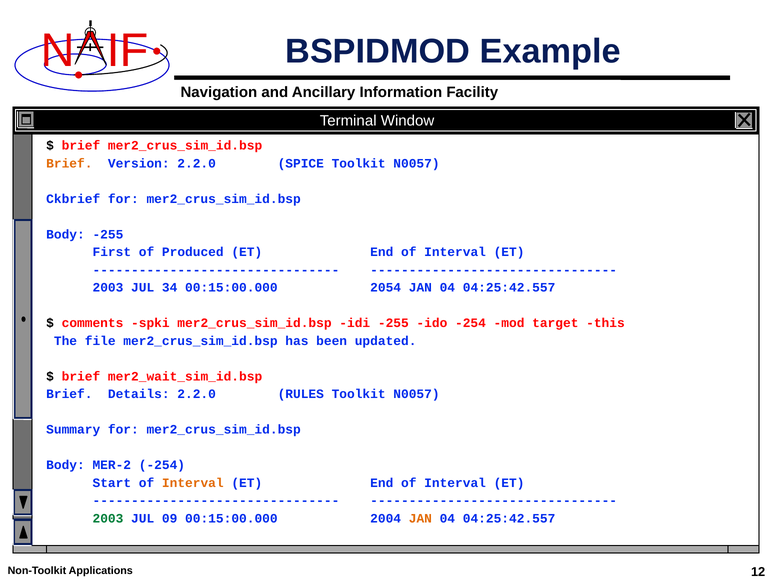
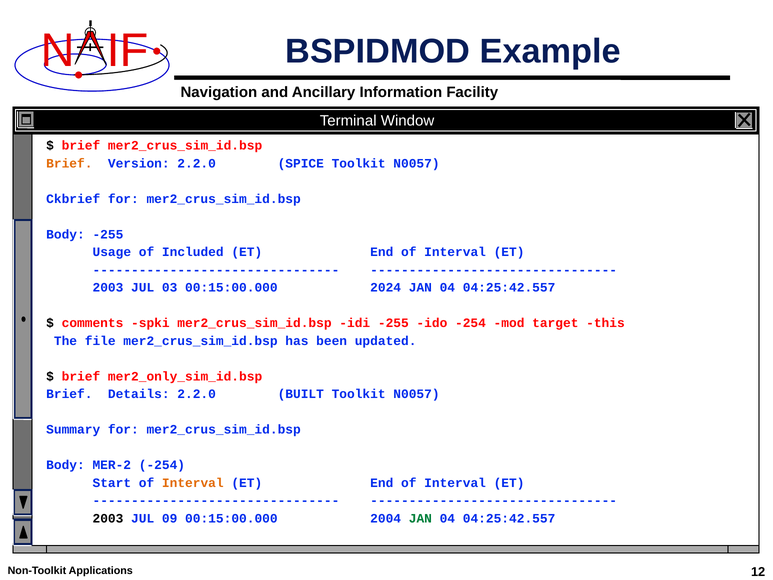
First: First -> Usage (112, 252)
Produced: Produced -> Included (193, 252)
34: 34 -> 03 (170, 288)
2054: 2054 -> 2024 (386, 288)
mer2_wait_sim_id.bsp: mer2_wait_sim_id.bsp -> mer2_only_sim_id.bsp (185, 376)
RULES: RULES -> BUILT (301, 394)
2003 colour: green -> black (108, 518)
JAN colour: orange -> green (420, 518)
